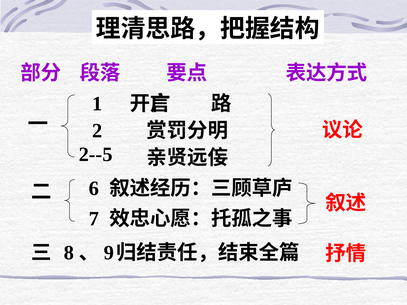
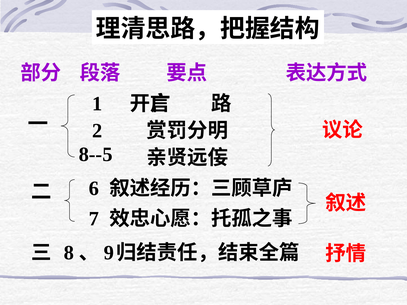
2--5: 2--5 -> 8--5 (96, 155)
